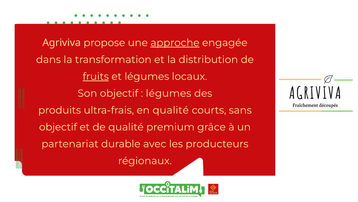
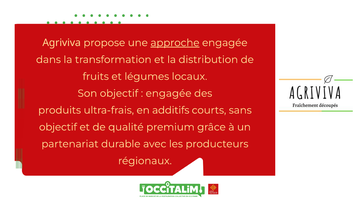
fruits underline: present -> none (96, 76)
légumes: légumes -> engagée (169, 93)
en qualité: qualité -> additifs (171, 110)
